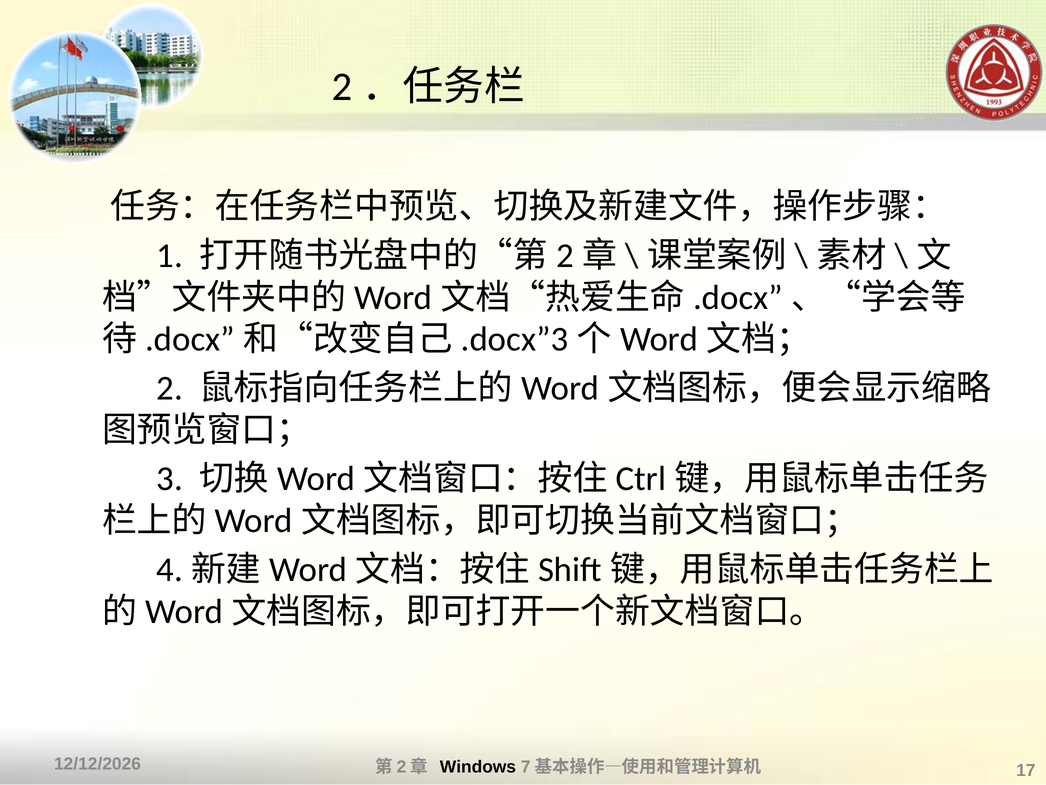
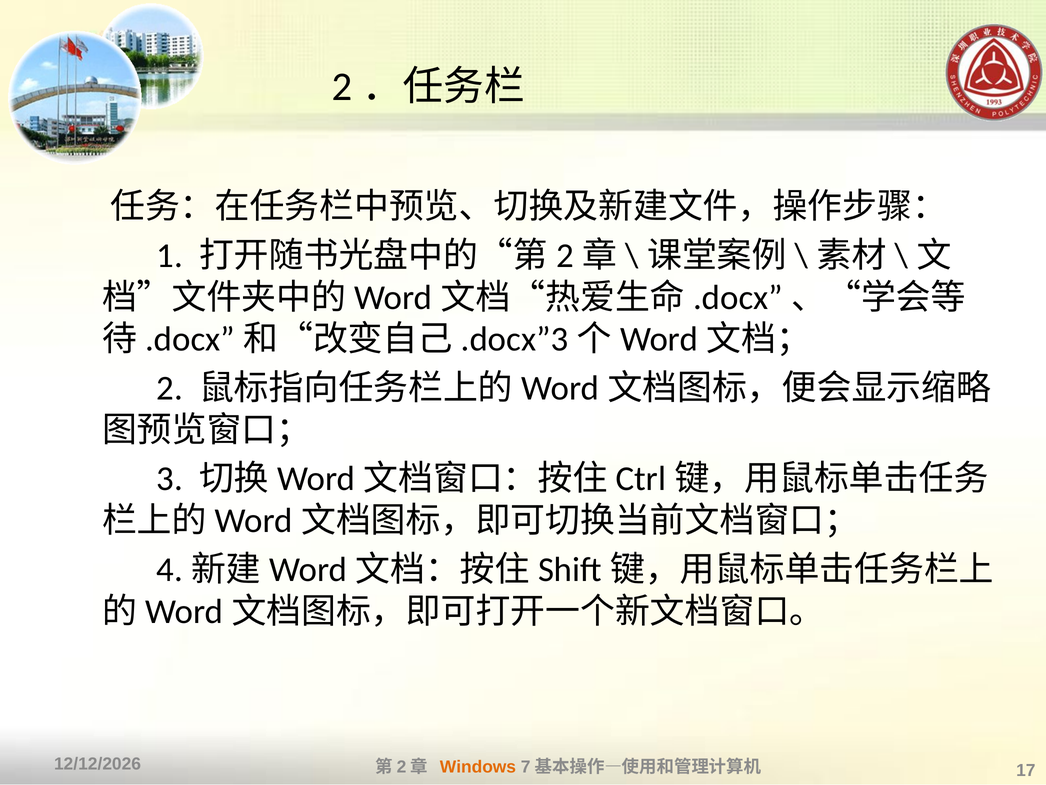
Windows colour: black -> orange (478, 767)
